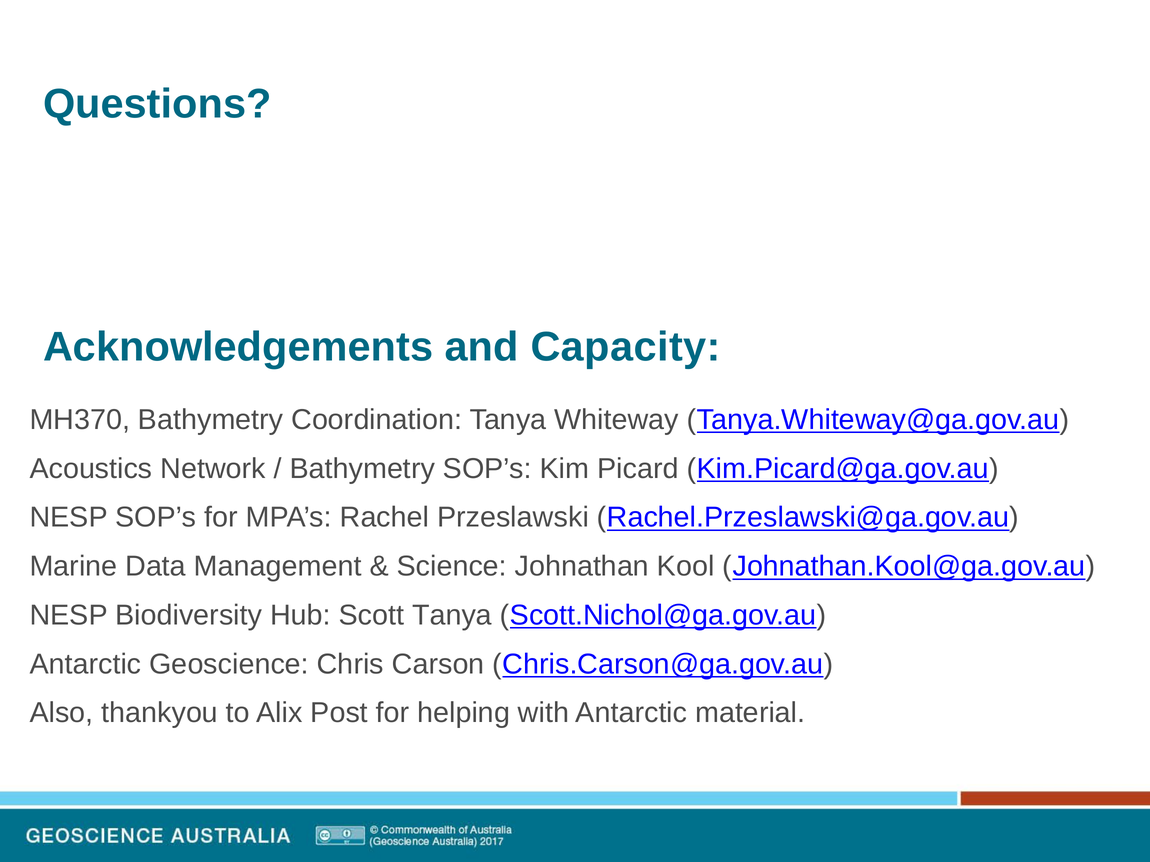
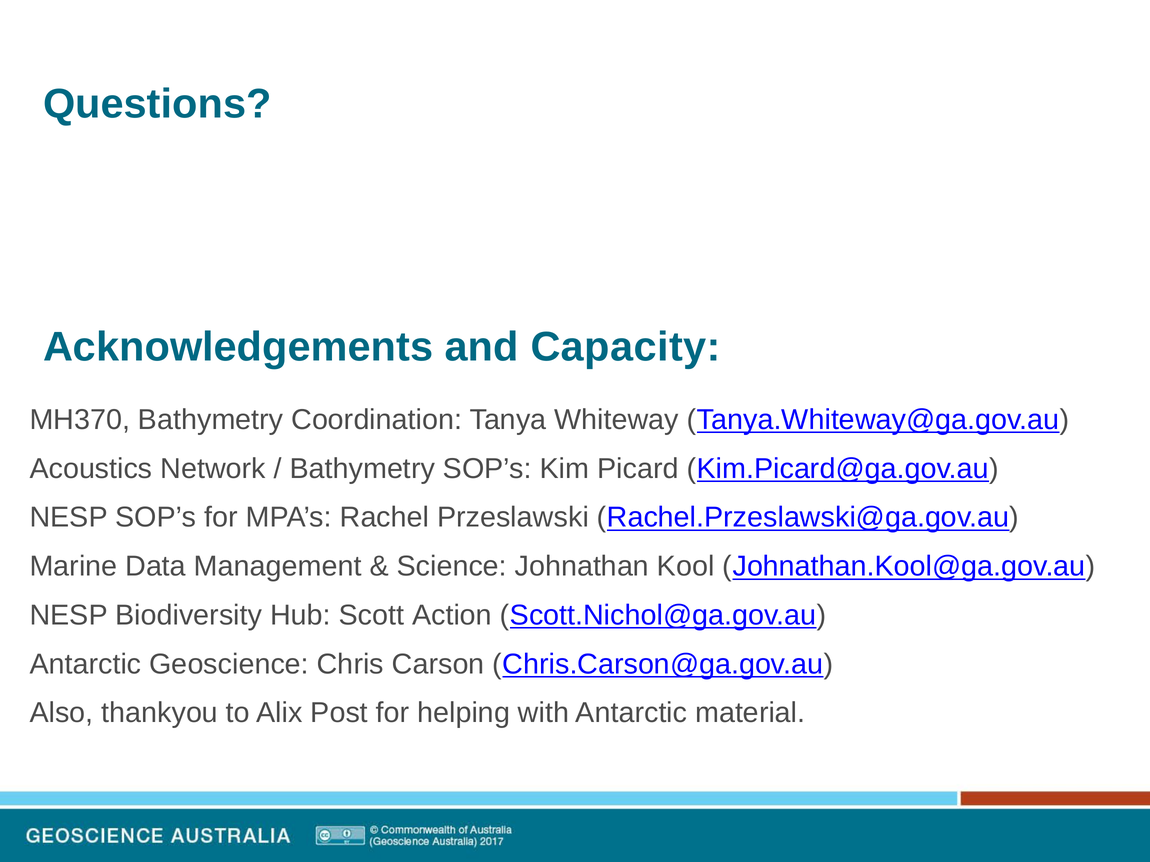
Scott Tanya: Tanya -> Action (452, 616)
